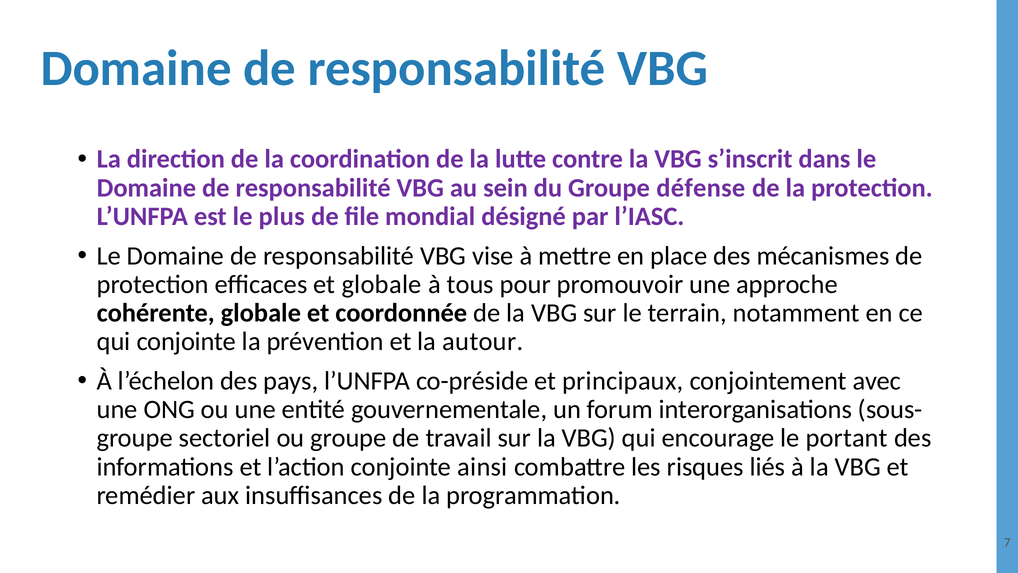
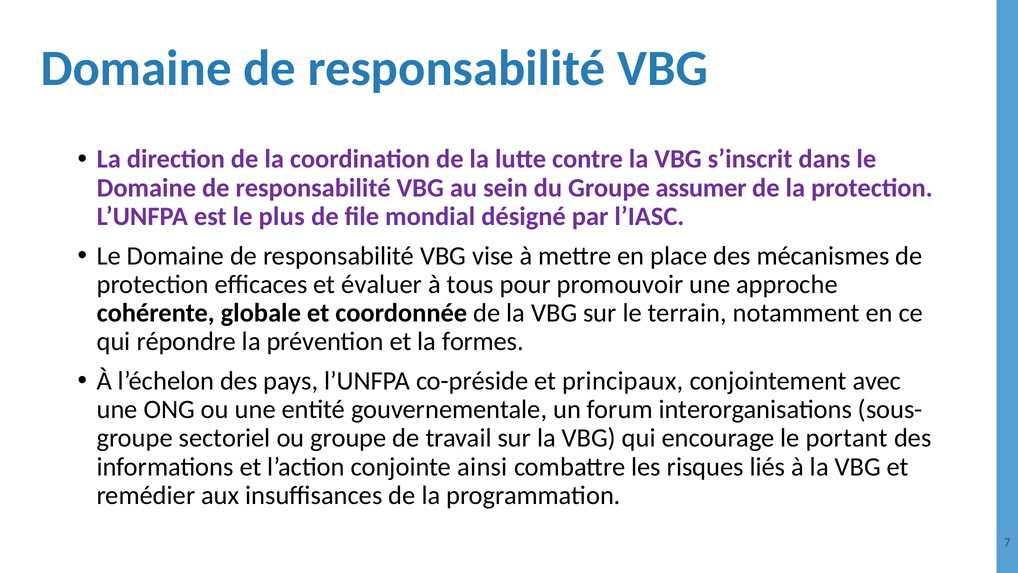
défense: défense -> assumer (701, 188)
et globale: globale -> évaluer (382, 284)
qui conjointe: conjointe -> répondre (186, 341)
autour: autour -> formes (483, 341)
